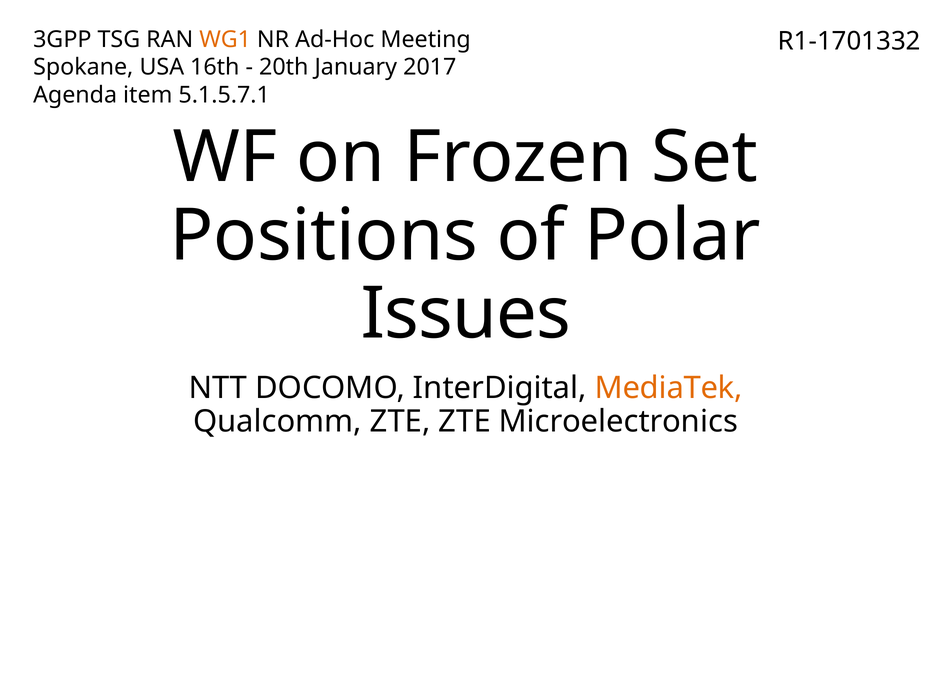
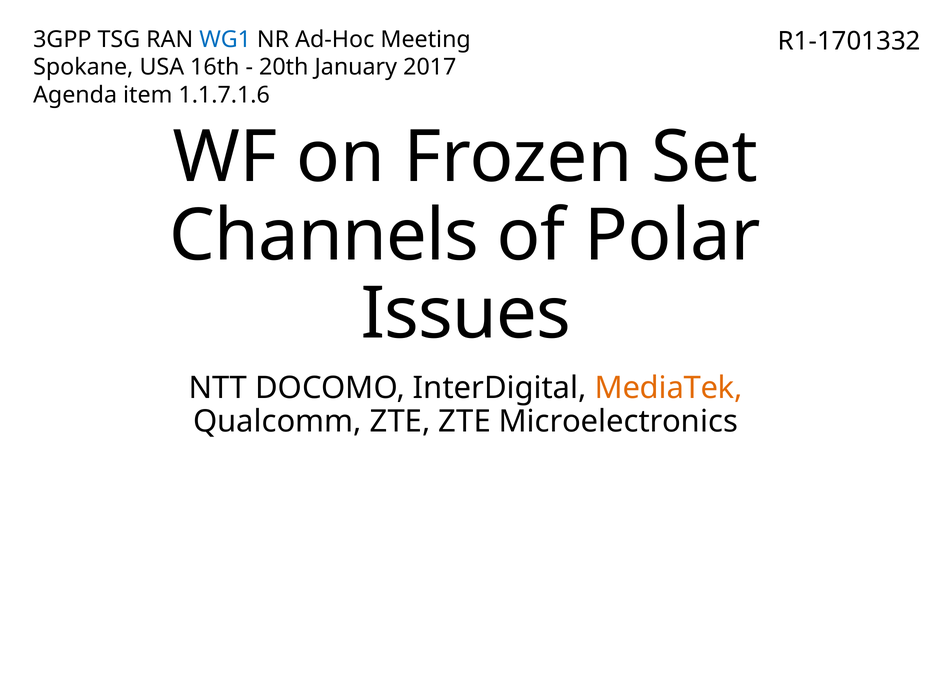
WG1 colour: orange -> blue (225, 39)
5.1.5.7.1: 5.1.5.7.1 -> 1.1.7.1.6 (224, 95)
Positions: Positions -> Channels (324, 236)
